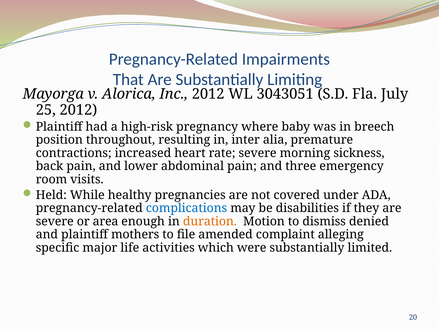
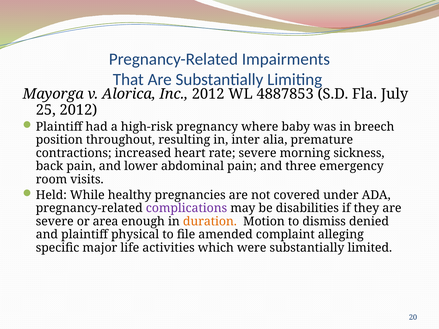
3043051: 3043051 -> 4887853 (285, 94)
complications colour: blue -> purple (187, 208)
mothers: mothers -> physical (135, 235)
